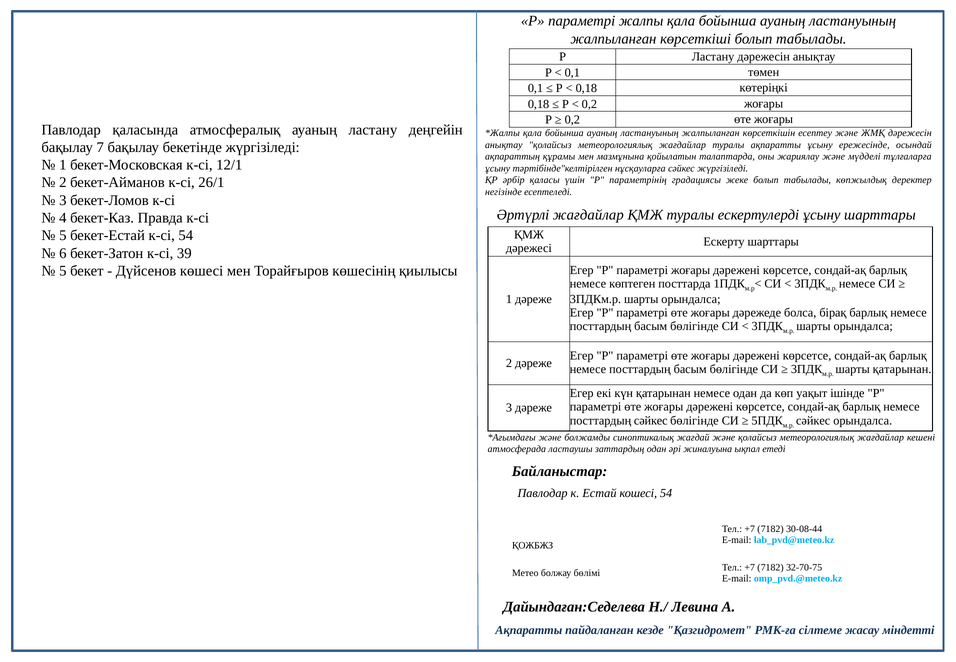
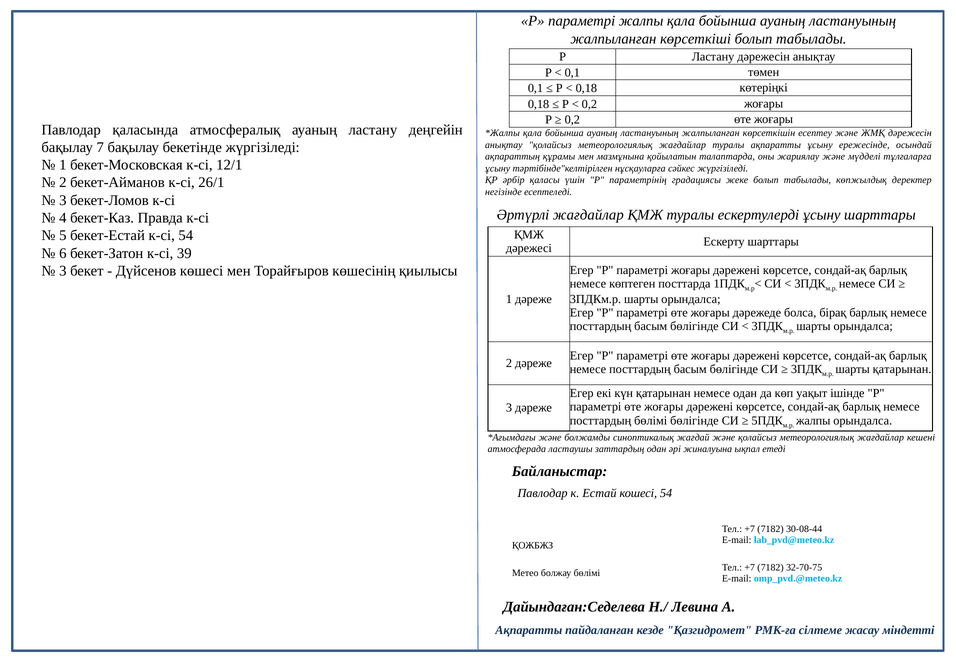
5: 5 -> 3 (63, 271)
посттардың сәйкес: сәйкес -> бөлімі (651, 420)
сәйкес: сәйкес -> жалпы (813, 420)
